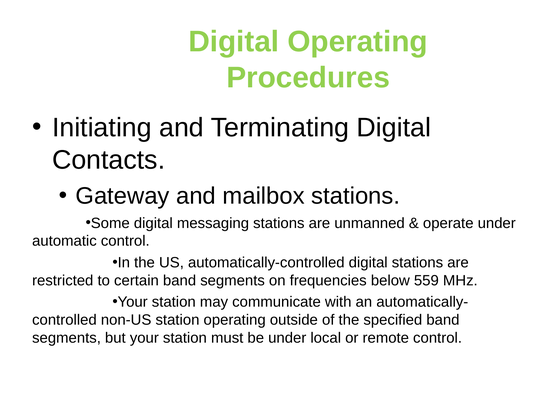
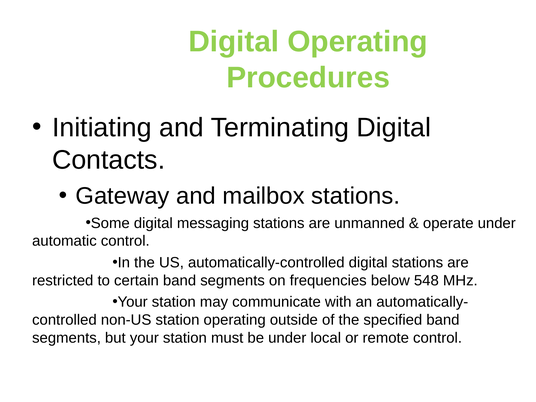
559: 559 -> 548 (426, 280)
